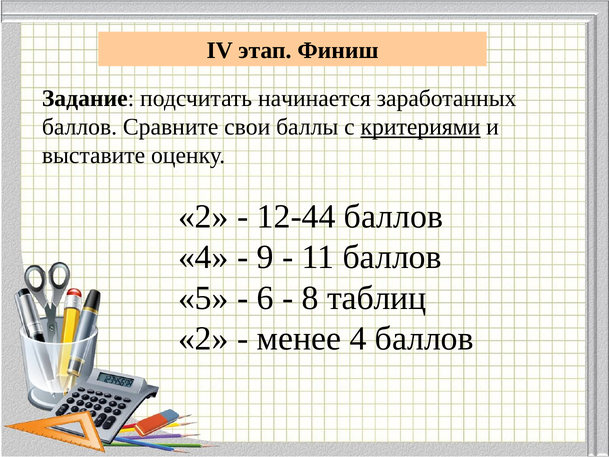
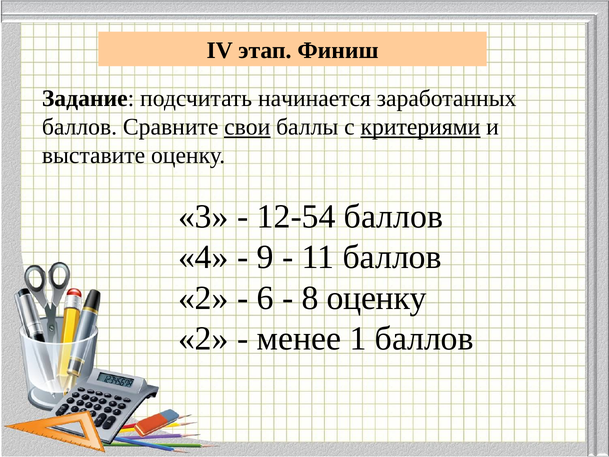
свои underline: none -> present (247, 127)
2: 2 -> 3 (203, 217)
12-44: 12-44 -> 12-54 (296, 217)
5: 5 -> 2 (203, 298)
8 таблиц: таблиц -> оценку (377, 298)
менее 4: 4 -> 1 (358, 338)
